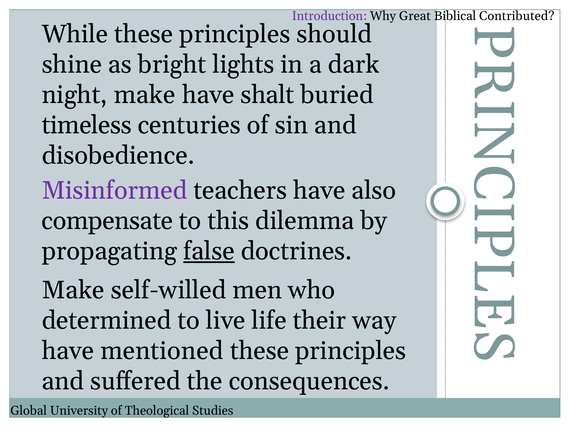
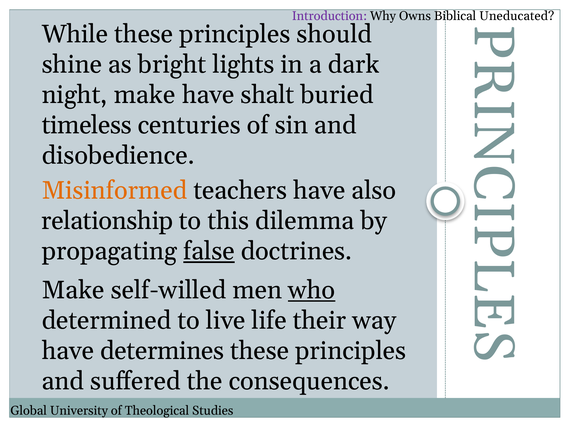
Great: Great -> Owns (415, 16)
Contributed: Contributed -> Uneducated (517, 16)
Misinformed colour: purple -> orange (115, 191)
compensate: compensate -> relationship (107, 221)
who underline: none -> present (312, 291)
mentioned: mentioned -> determines (162, 351)
